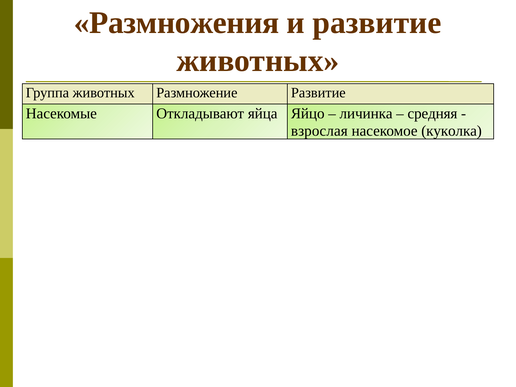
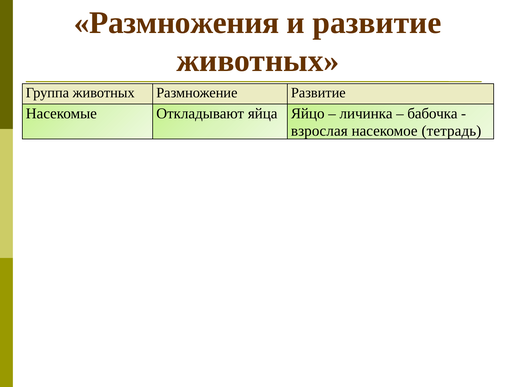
средняя: средняя -> бабочка (432, 113)
куколка: куколка -> тетрадь (451, 131)
